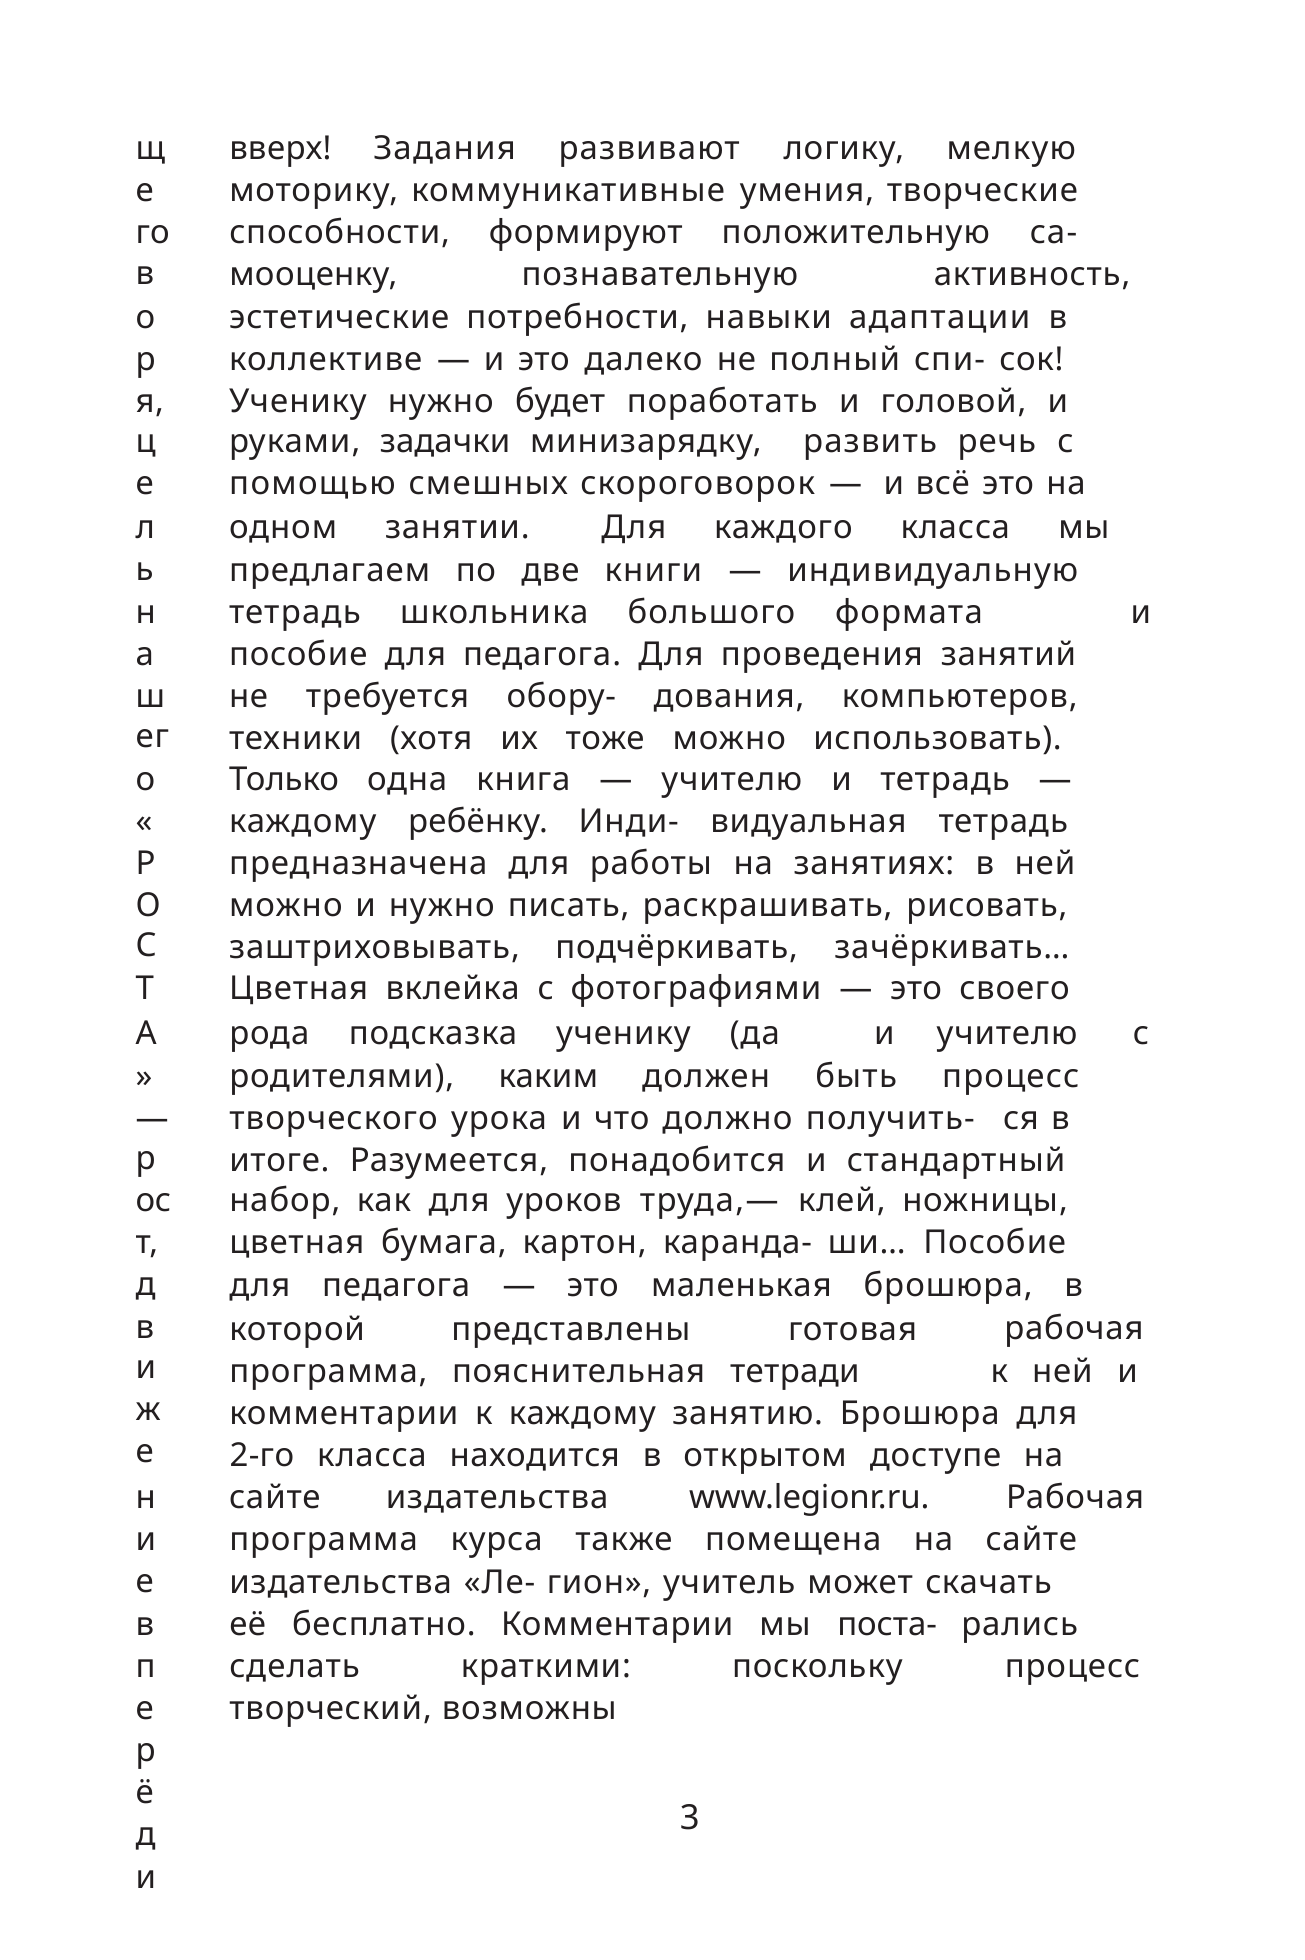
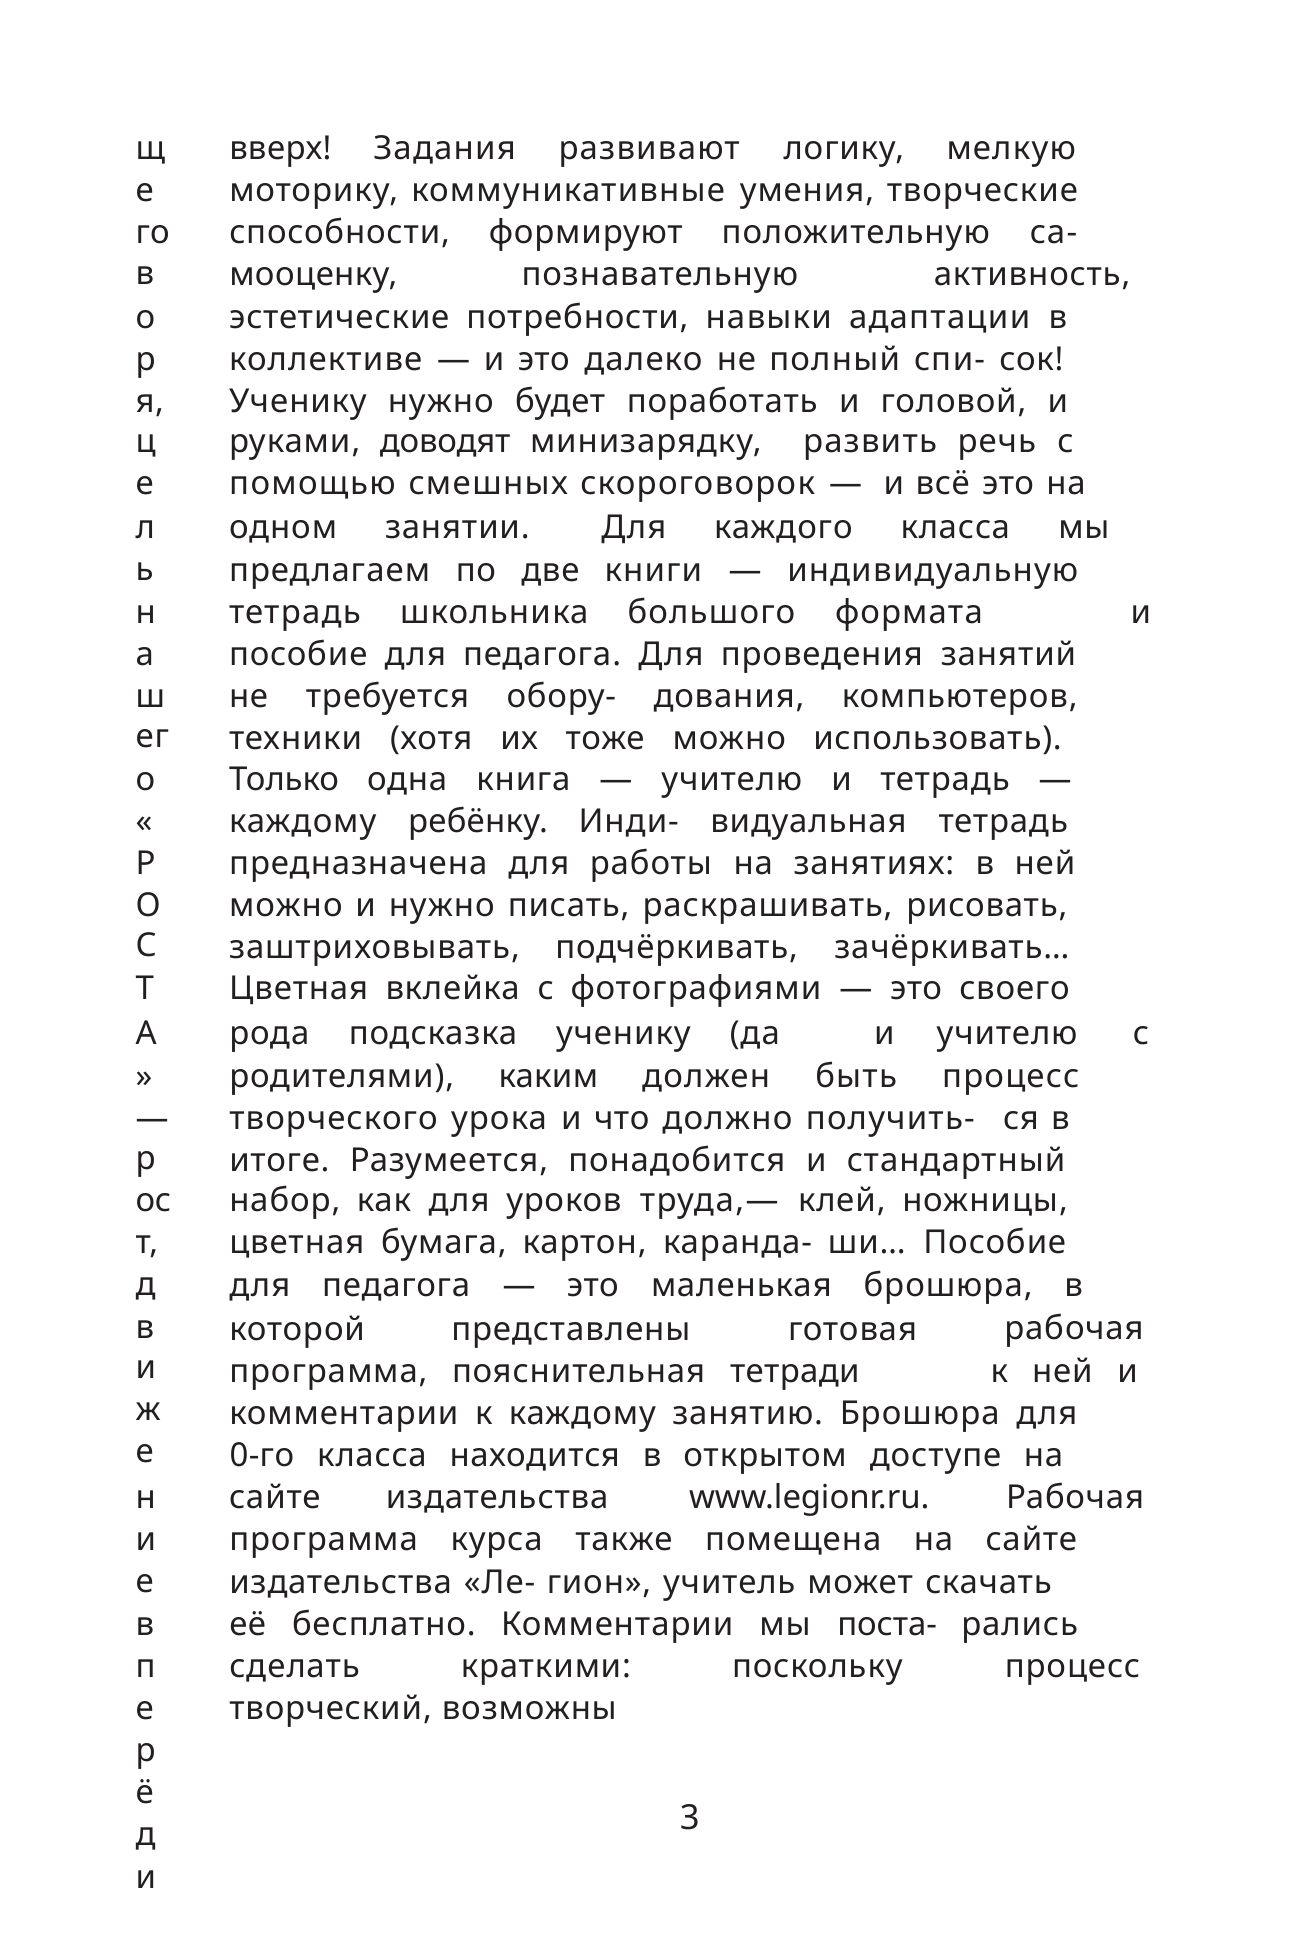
задачки: задачки -> доводят (445, 442)
2-го: 2-го -> 0-го (262, 1456)
